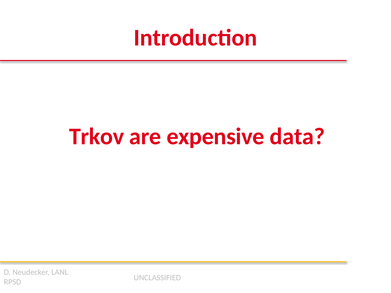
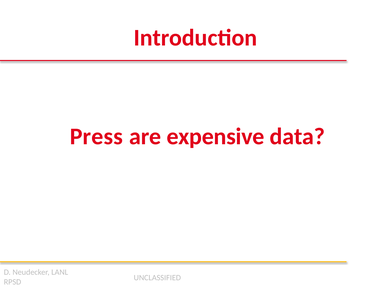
Trkov: Trkov -> Press (96, 137)
